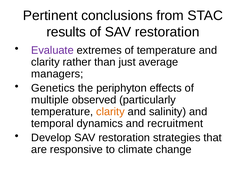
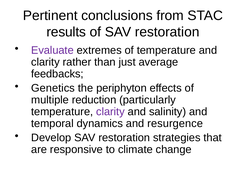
managers: managers -> feedbacks (57, 74)
observed: observed -> reduction (94, 100)
clarity colour: orange -> purple (110, 111)
recruitment: recruitment -> resurgence (175, 123)
